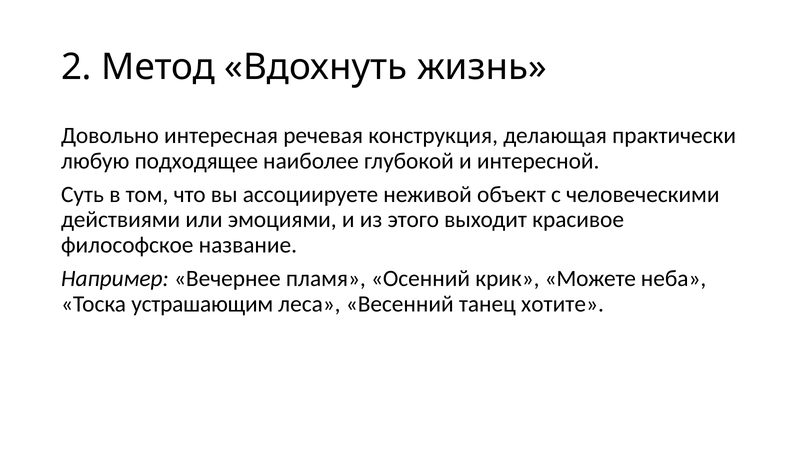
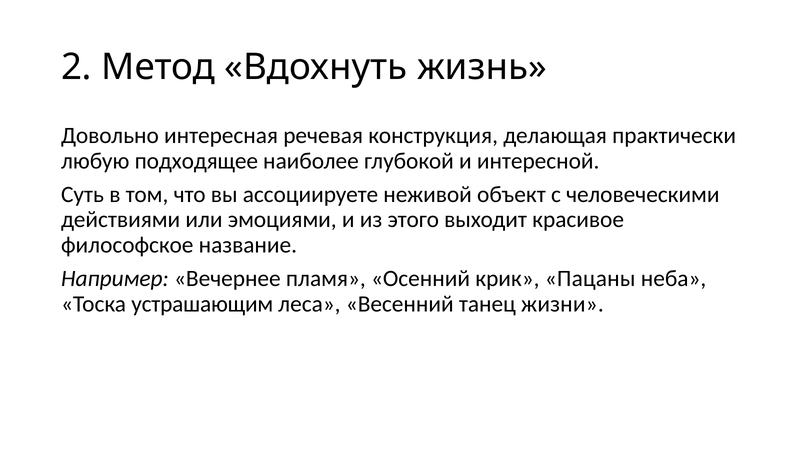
Можете: Можете -> Пацаны (590, 278)
хотите: хотите -> жизни (562, 304)
